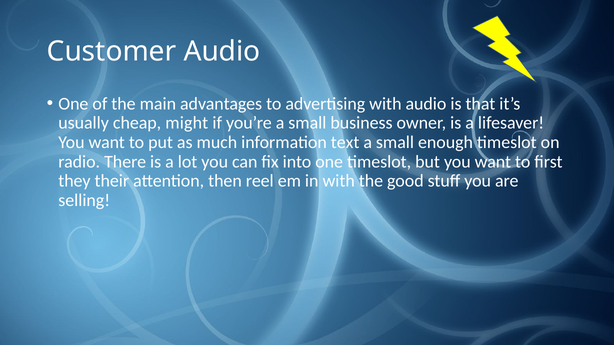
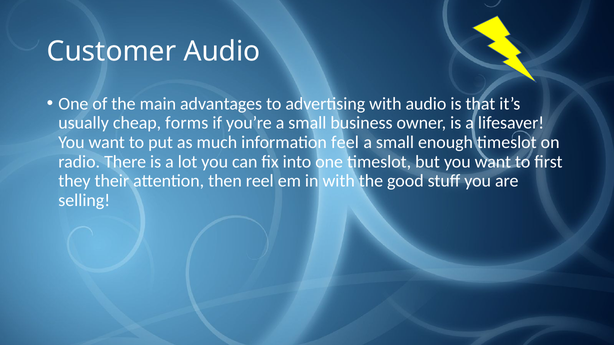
might: might -> forms (187, 123)
text: text -> feel (345, 142)
